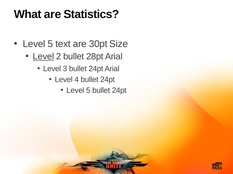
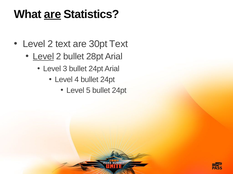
are underline: none -> present (53, 14)
5: 5 -> 2 (50, 44)
30pt Size: Size -> Text (119, 44)
